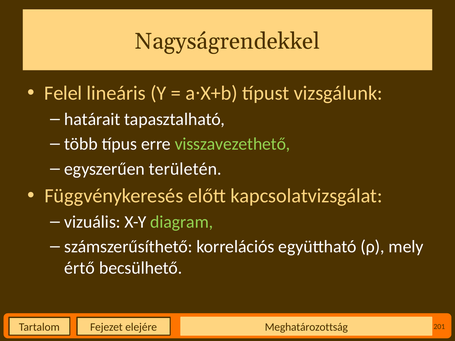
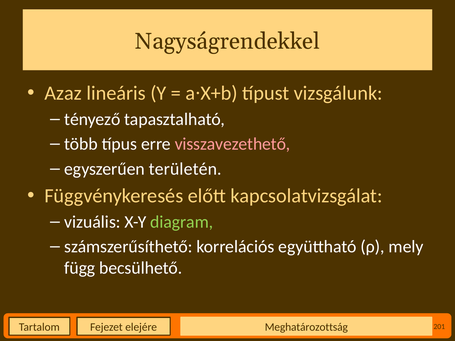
Felel: Felel -> Azaz (63, 93)
határait: határait -> tényező (92, 119)
visszavezethető colour: light green -> pink (233, 144)
értő: értő -> függ (80, 268)
